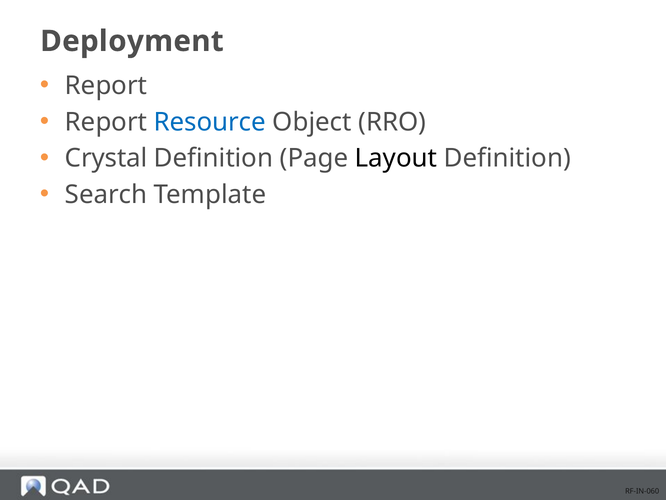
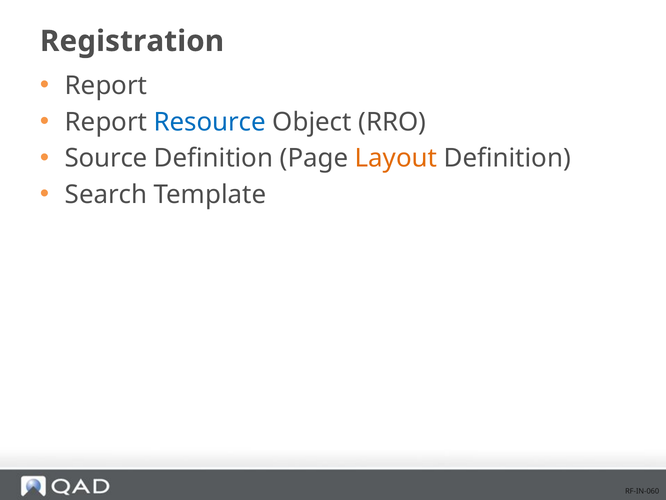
Deployment: Deployment -> Registration (132, 41)
Crystal: Crystal -> Source (106, 158)
Layout colour: black -> orange (396, 158)
